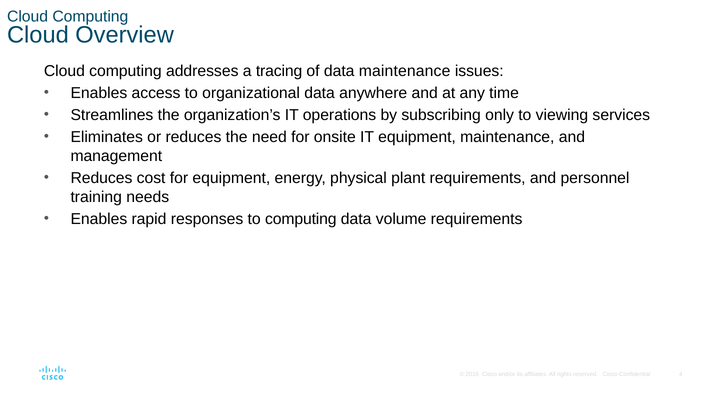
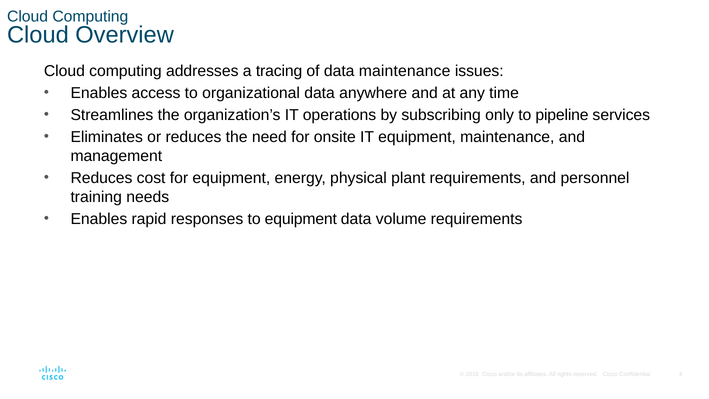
viewing: viewing -> pipeline (562, 115)
to computing: computing -> equipment (301, 219)
